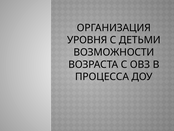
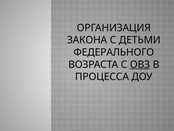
УРОВНЯ: УРОВНЯ -> ЗАКОНА (87, 40)
ВОЗМОЖНОСТИ: ВОЗМОЖНОСТИ -> ФЕДЕРАЛЬНОГО (114, 52)
ОВЗ underline: none -> present (140, 64)
